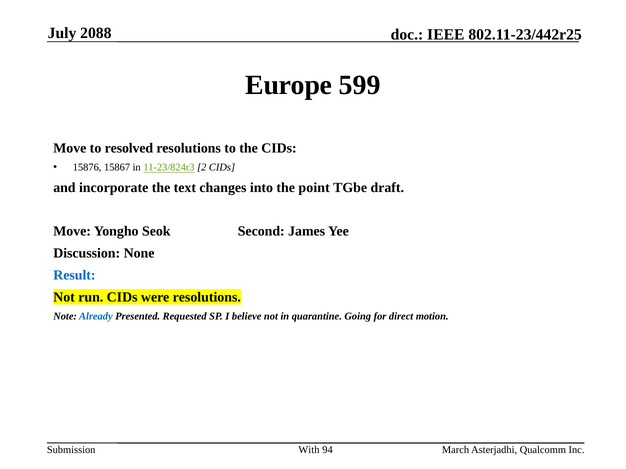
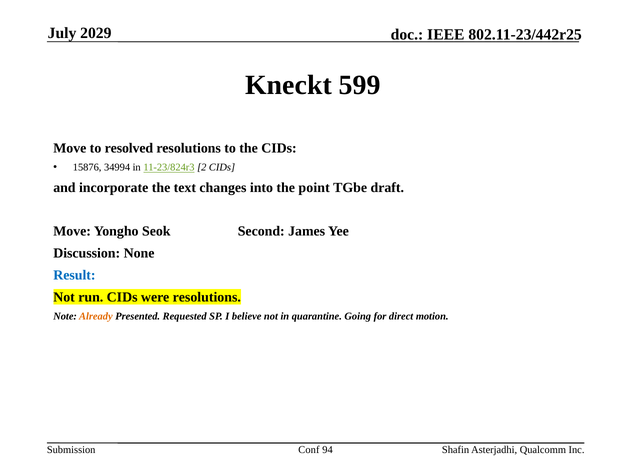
2088: 2088 -> 2029 (96, 33)
Europe: Europe -> Kneckt (289, 85)
15867: 15867 -> 34994 (117, 168)
Already colour: blue -> orange (96, 317)
With: With -> Conf (309, 450)
March: March -> Shafin (456, 450)
